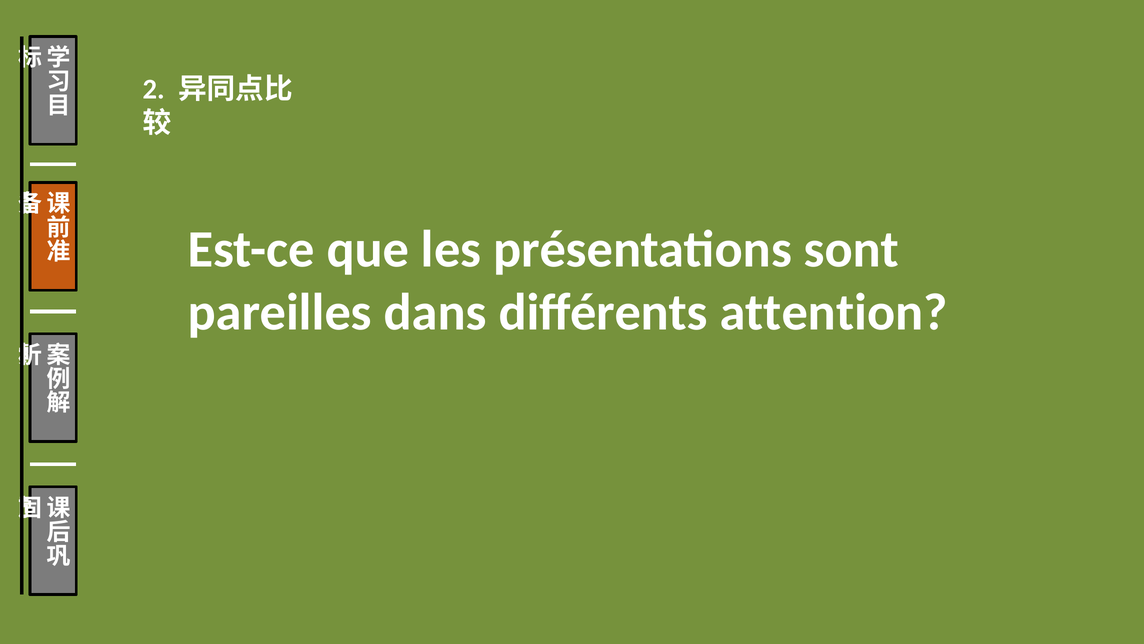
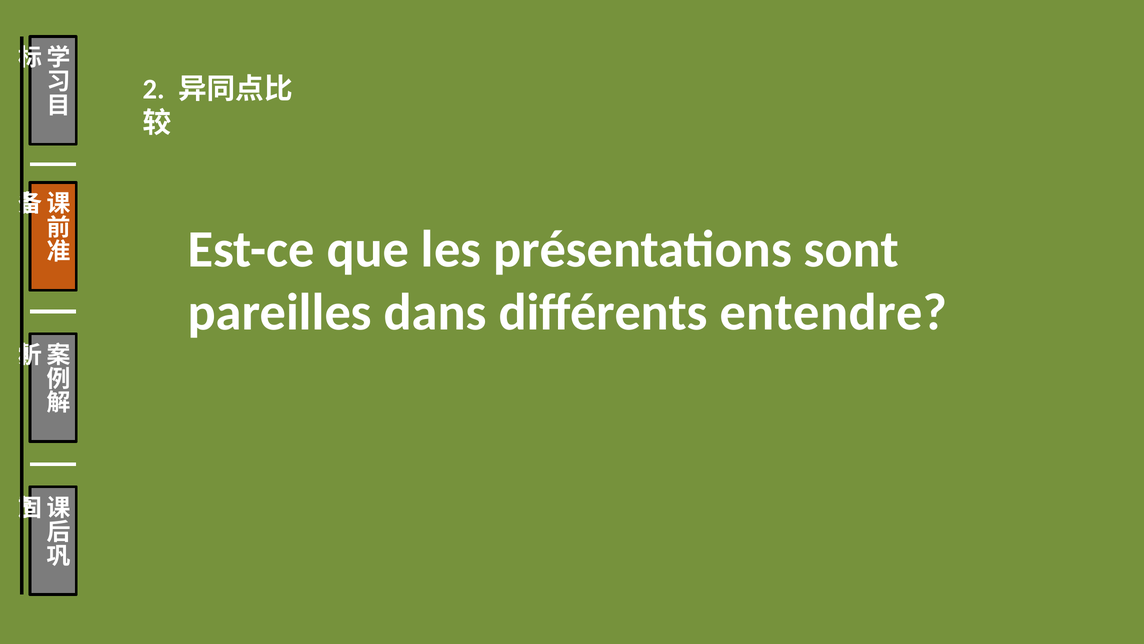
attention: attention -> entendre (833, 312)
